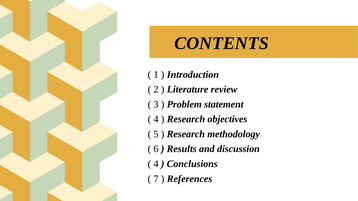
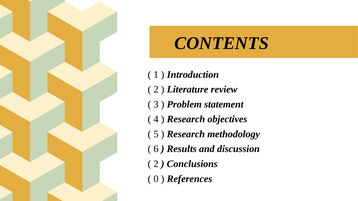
4: 4 -> 2 (156, 164)
7: 7 -> 0 (156, 179)
